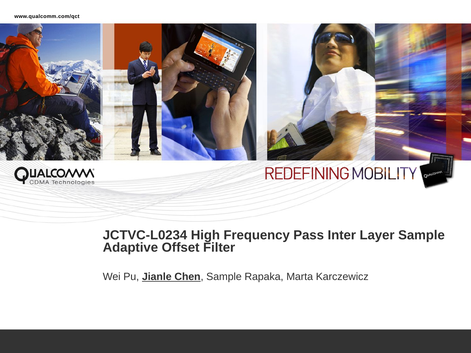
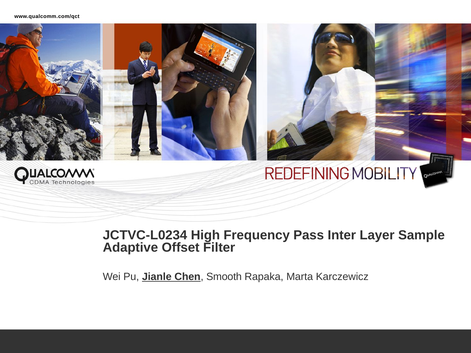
Chen Sample: Sample -> Smooth (224, 277)
